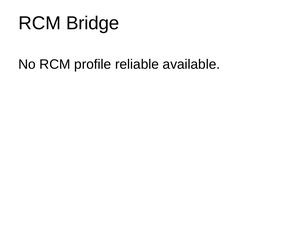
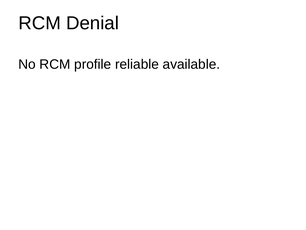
Bridge: Bridge -> Denial (93, 23)
